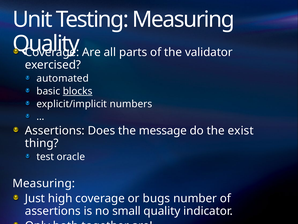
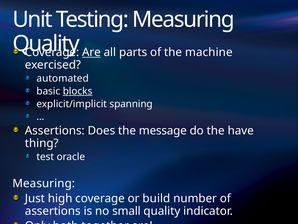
Are underline: none -> present (91, 52)
validator: validator -> machine (209, 52)
numbers: numbers -> spanning (131, 104)
exist: exist -> have (241, 130)
bugs: bugs -> build (156, 198)
